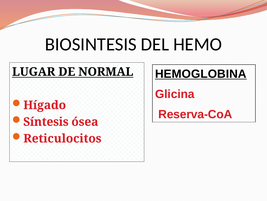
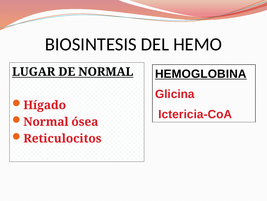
Reserva-CoA: Reserva-CoA -> Ictericia-CoA (195, 114)
Síntesis: Síntesis -> Normal (46, 121)
